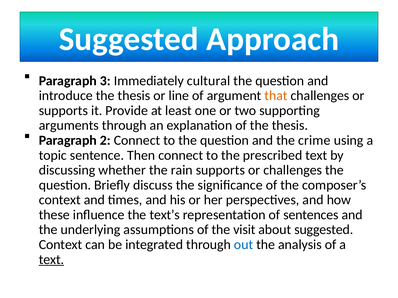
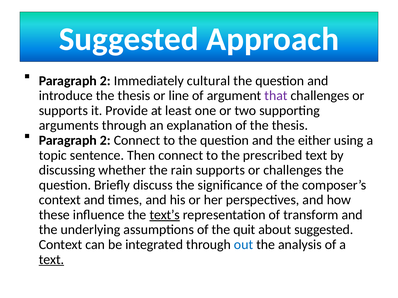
3: 3 -> 2 (105, 81)
that colour: orange -> purple (276, 96)
crime: crime -> either (314, 141)
text’s underline: none -> present (165, 215)
sentences: sentences -> transform (311, 215)
visit: visit -> quit (244, 230)
